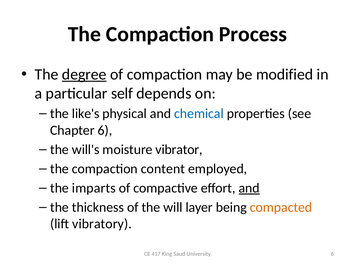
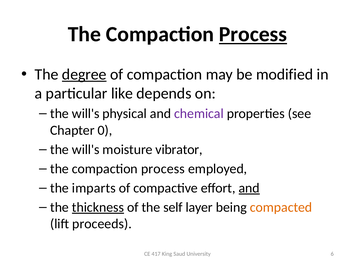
Process underline: none -> present (253, 34)
self: self -> like (122, 93)
like's: like's -> will's (86, 114)
chemical colour: blue -> purple (199, 114)
Chapter 6: 6 -> 0 (105, 130)
content: content -> process (163, 169)
thickness underline: none -> present (98, 208)
will: will -> self (173, 208)
vibratory: vibratory -> proceeds (102, 224)
